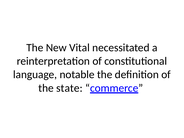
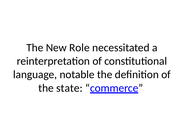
Vital: Vital -> Role (79, 48)
